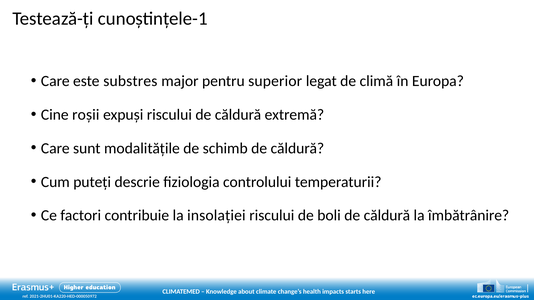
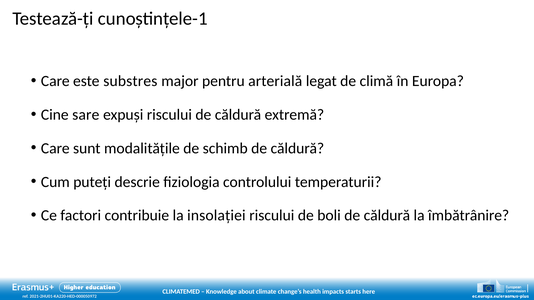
superior: superior -> arterială (275, 81)
roșii: roșii -> sare (86, 115)
